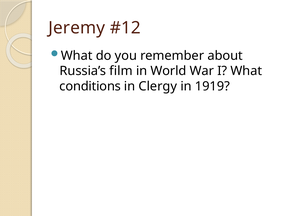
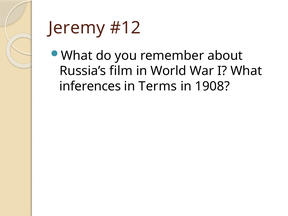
conditions: conditions -> inferences (90, 86)
Clergy: Clergy -> Terms (158, 86)
1919: 1919 -> 1908 (212, 86)
